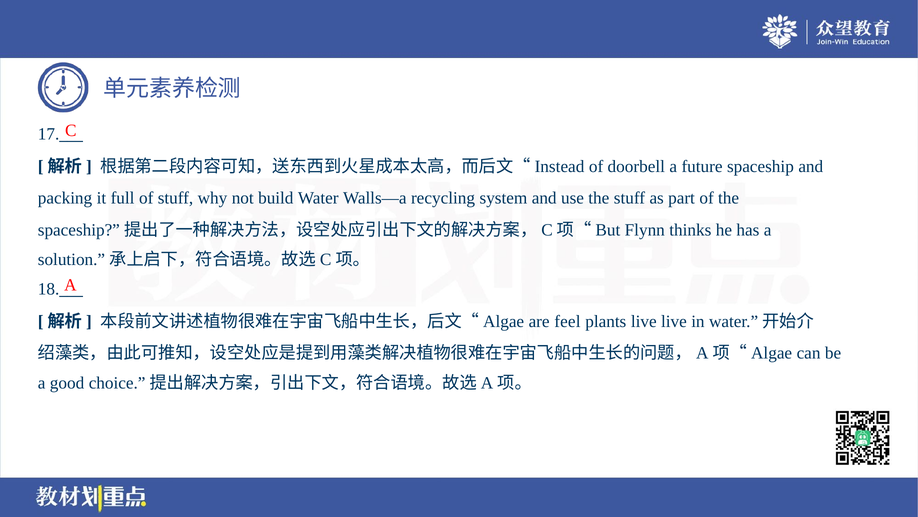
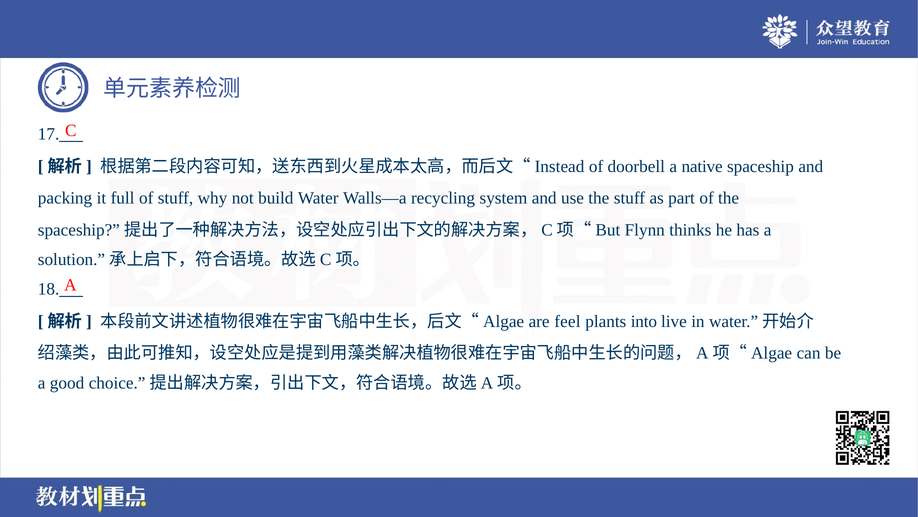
future: future -> native (702, 166)
plants live: live -> into (644, 321)
